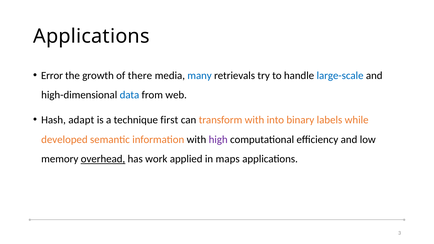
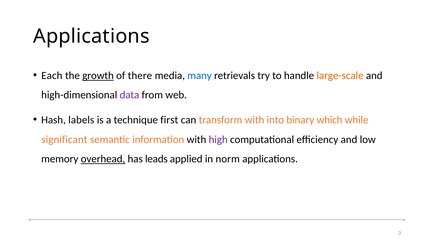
Error: Error -> Each (52, 76)
growth underline: none -> present (98, 76)
large-scale colour: blue -> orange (340, 76)
data colour: blue -> purple (129, 95)
adapt: adapt -> labels (81, 120)
labels: labels -> which (330, 120)
developed: developed -> significant (64, 140)
work: work -> leads (156, 159)
maps: maps -> norm (228, 159)
